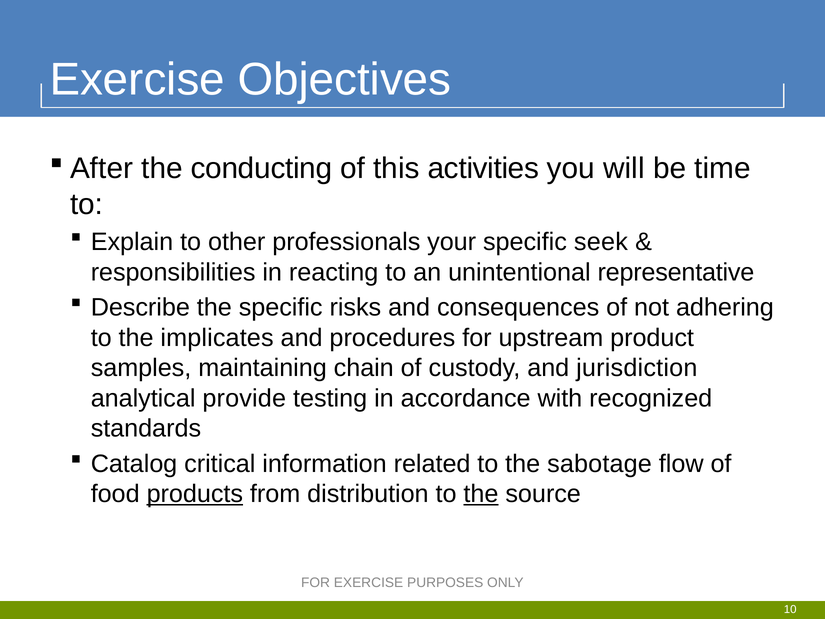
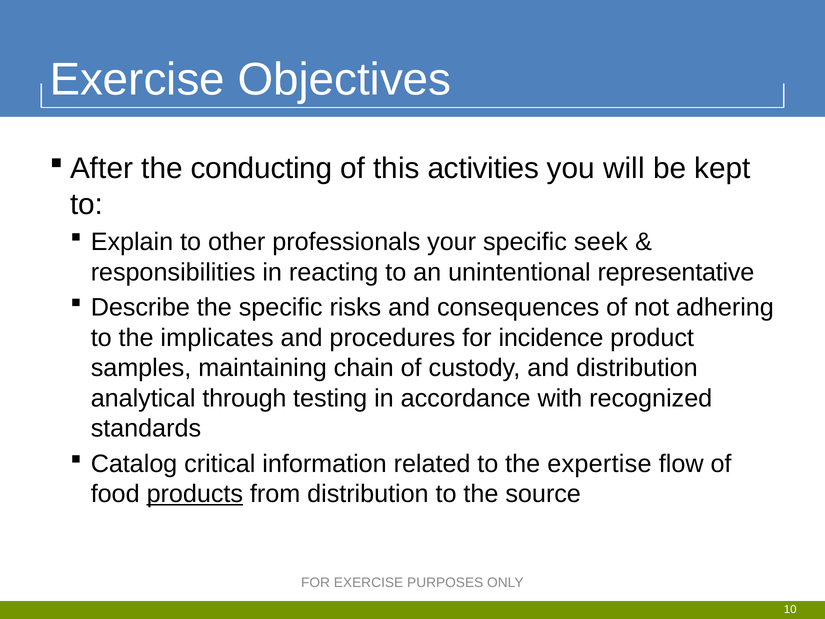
time: time -> kept (723, 168)
upstream: upstream -> incidence (551, 338)
and jurisdiction: jurisdiction -> distribution (637, 368)
provide: provide -> through (244, 398)
sabotage: sabotage -> expertise (599, 464)
the underline: present -> none (481, 494)
